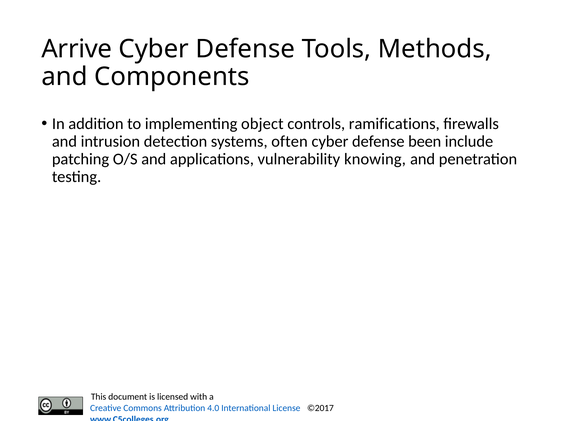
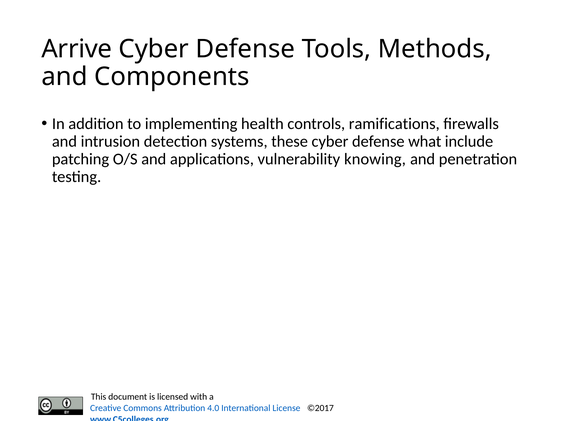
object: object -> health (262, 124)
often: often -> these (290, 141)
been: been -> what (425, 141)
